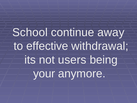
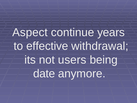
School: School -> Aspect (30, 32)
away: away -> years (111, 32)
your: your -> date (44, 73)
